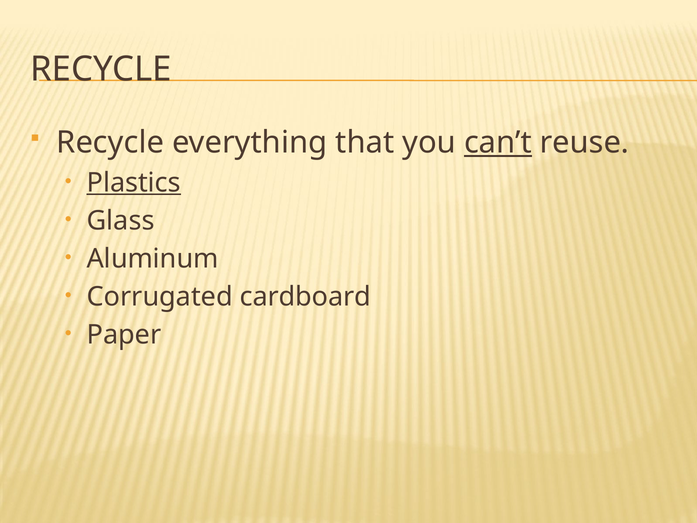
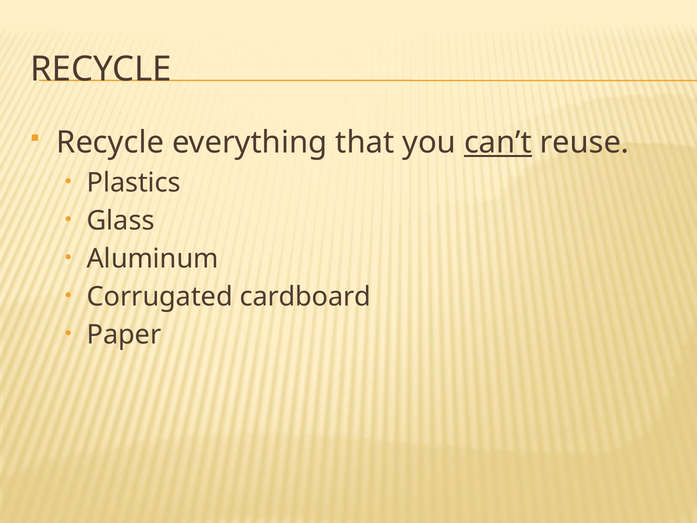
Plastics underline: present -> none (134, 183)
